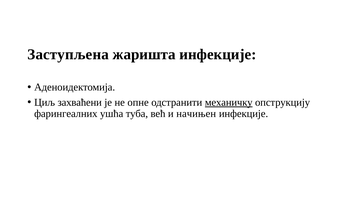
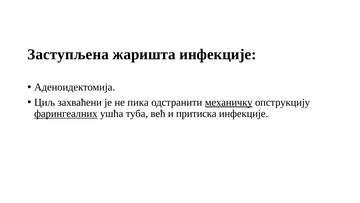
опне: опне -> пика (138, 102)
фарингеалних underline: none -> present (66, 113)
начињен: начињен -> притиска (196, 113)
